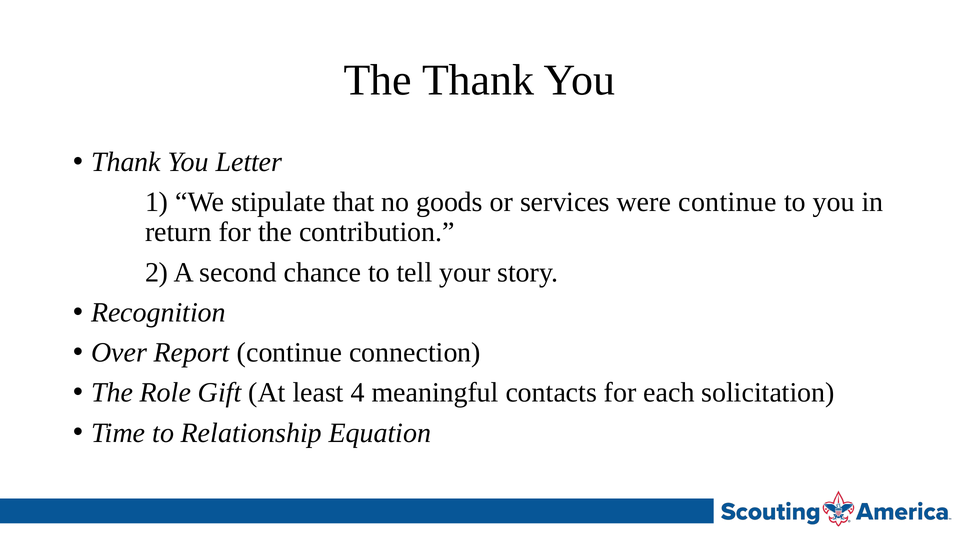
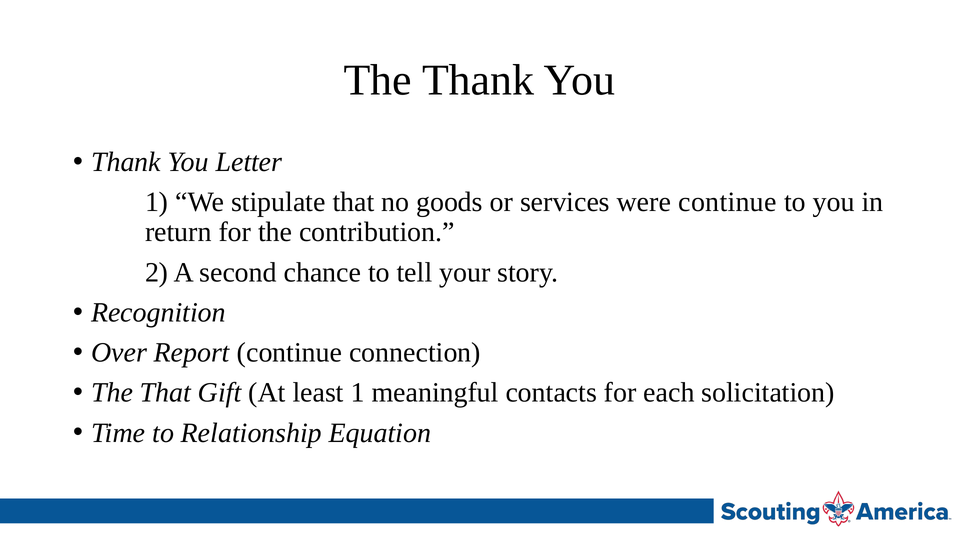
The Role: Role -> That (165, 393)
least 4: 4 -> 1 (358, 393)
